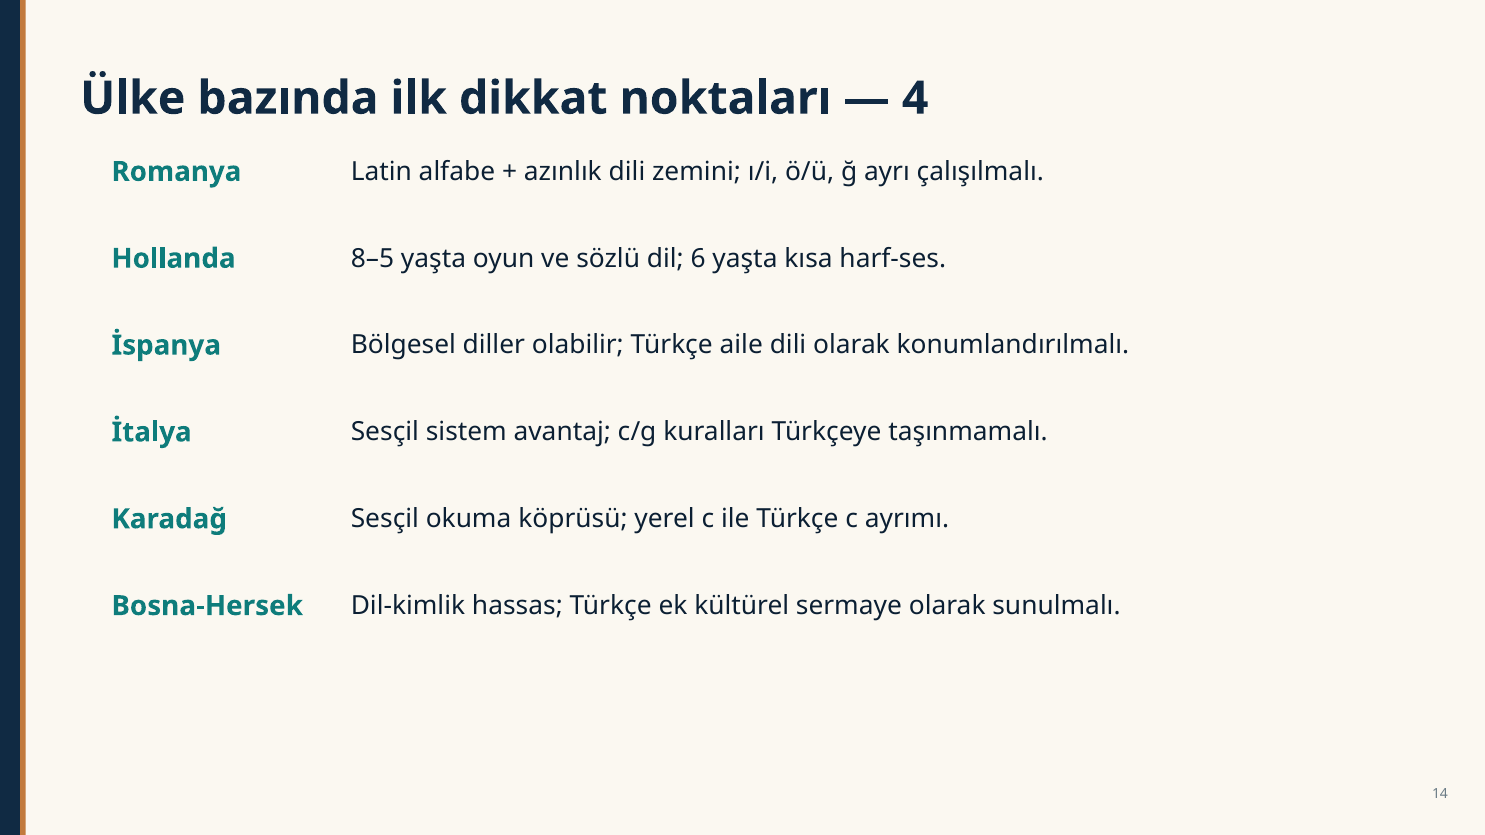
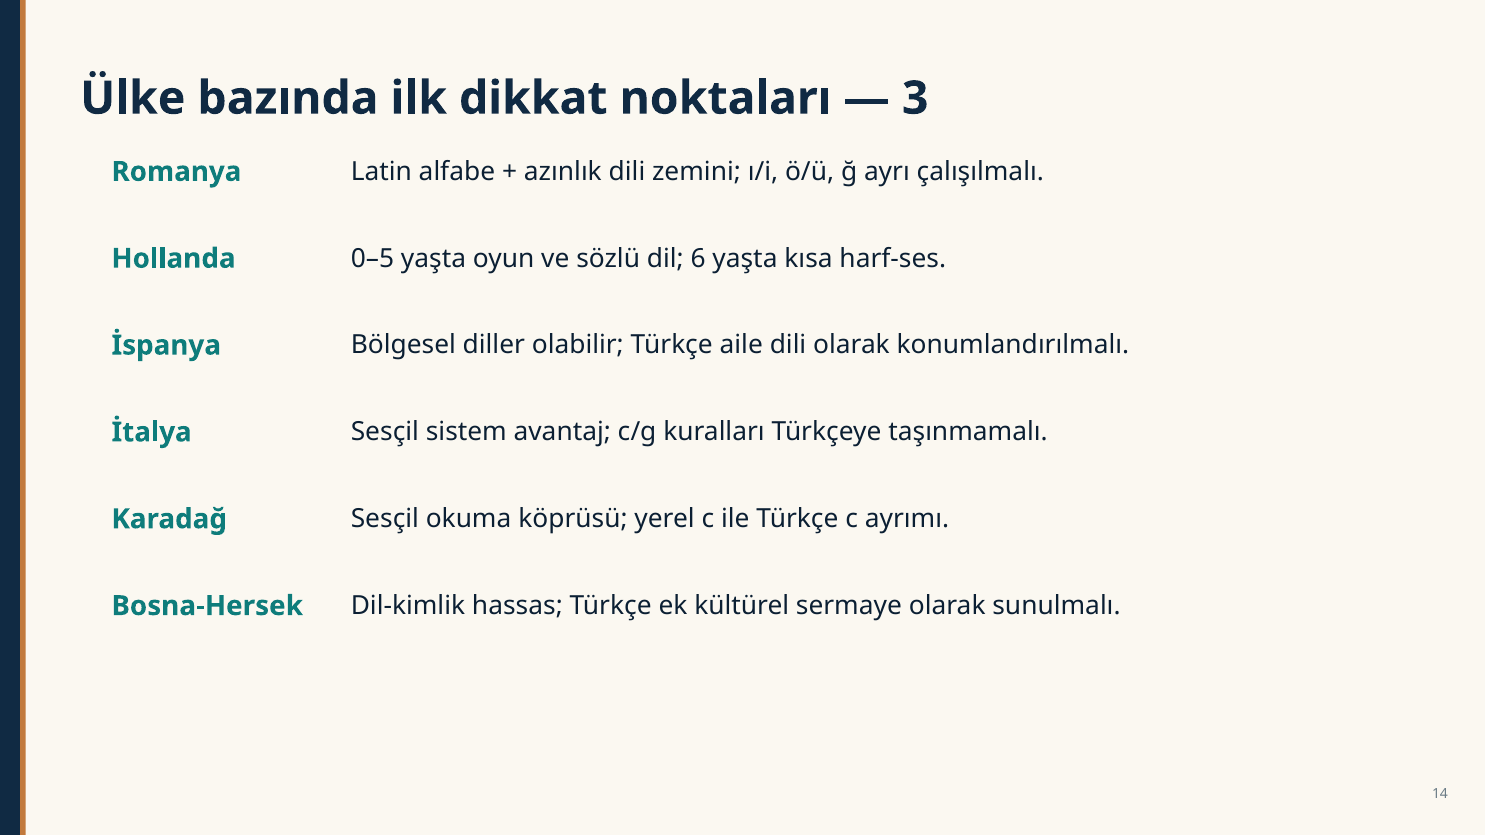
4: 4 -> 3 (915, 98)
8–5: 8–5 -> 0–5 (372, 259)
